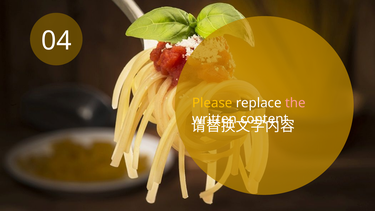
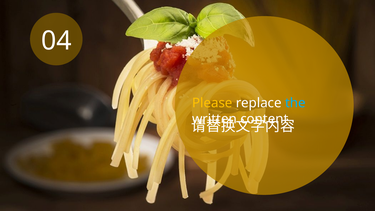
the colour: pink -> light blue (295, 103)
